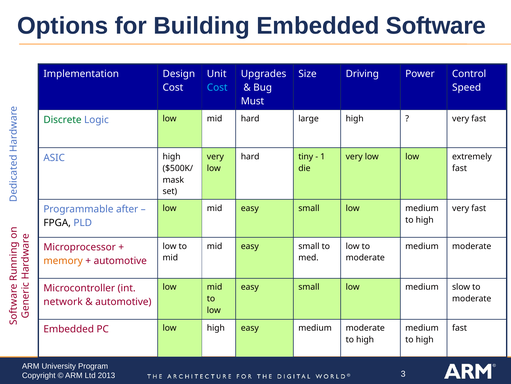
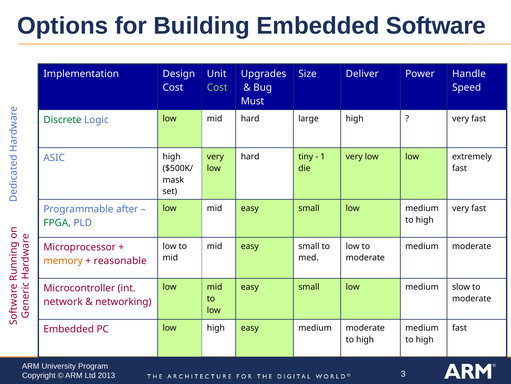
Driving: Driving -> Deliver (362, 74)
Control: Control -> Handle (469, 74)
Cost colour: light blue -> light green (217, 87)
FPGA colour: black -> green (57, 222)
automotive: automotive -> reasonable (120, 260)
automotive: automotive -> networking (123, 301)
